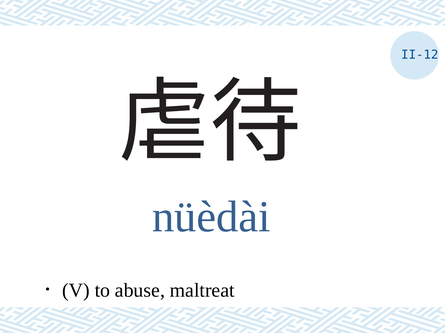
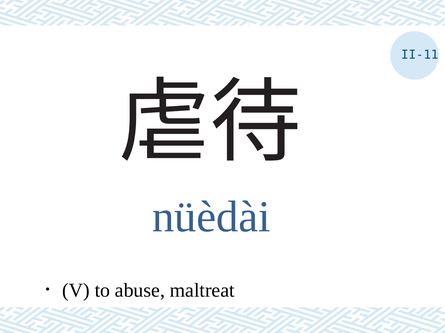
II-12: II-12 -> II-11 (420, 55)
